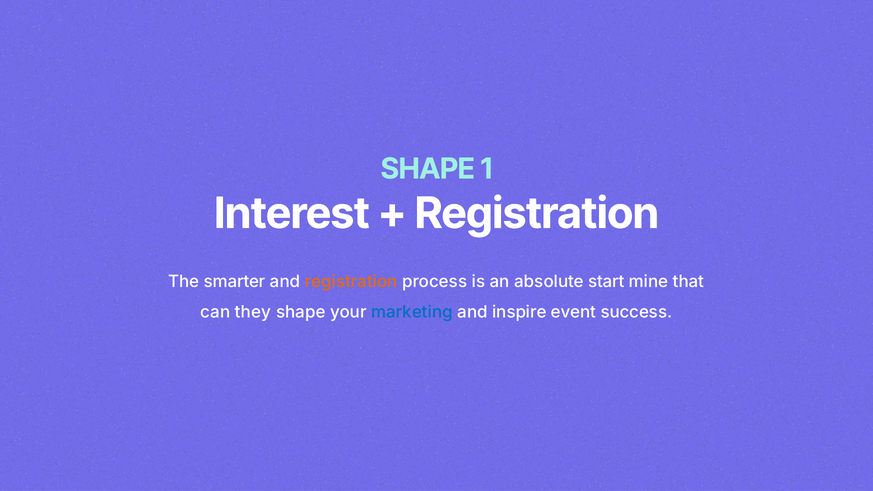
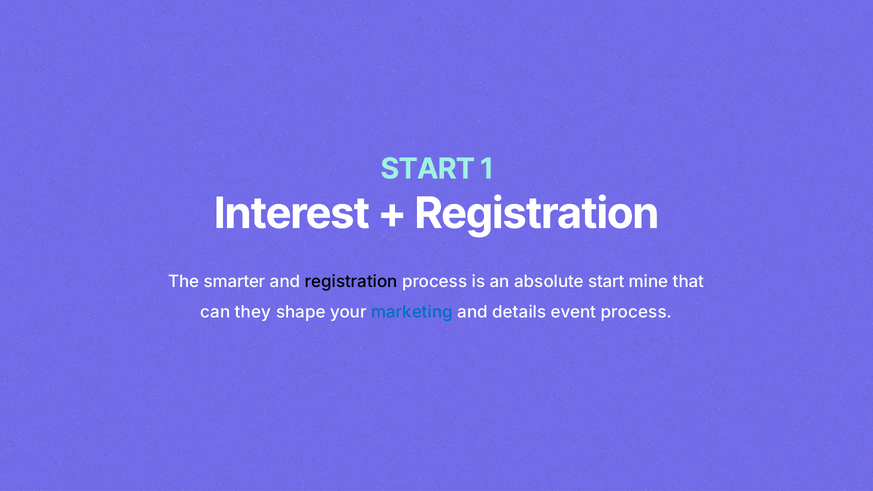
SHAPE: SHAPE -> START (428, 169)
registration colour: orange -> black (351, 282)
inspire: inspire -> details (519, 312)
event success: success -> process (636, 312)
